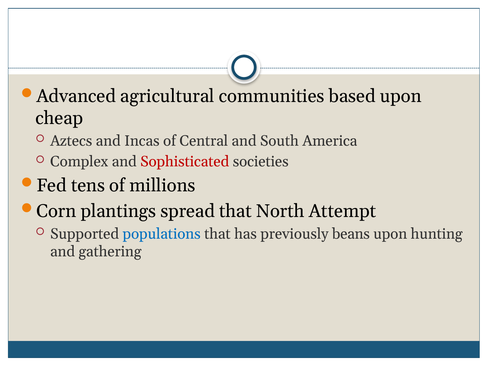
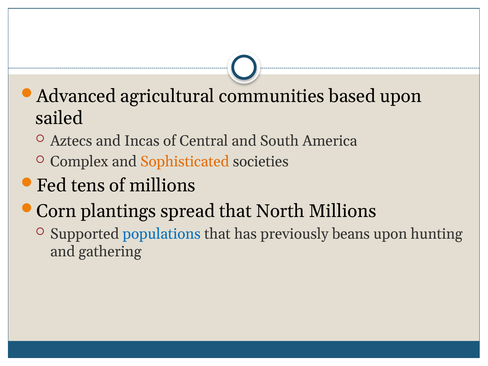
cheap: cheap -> sailed (59, 118)
Sophisticated colour: red -> orange (185, 162)
North Attempt: Attempt -> Millions (343, 211)
